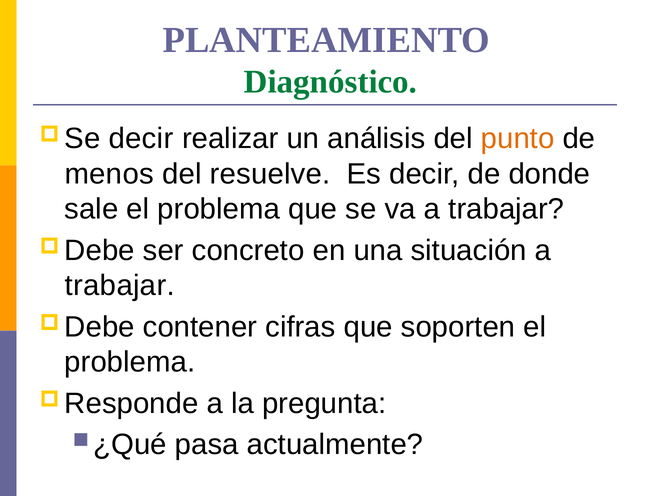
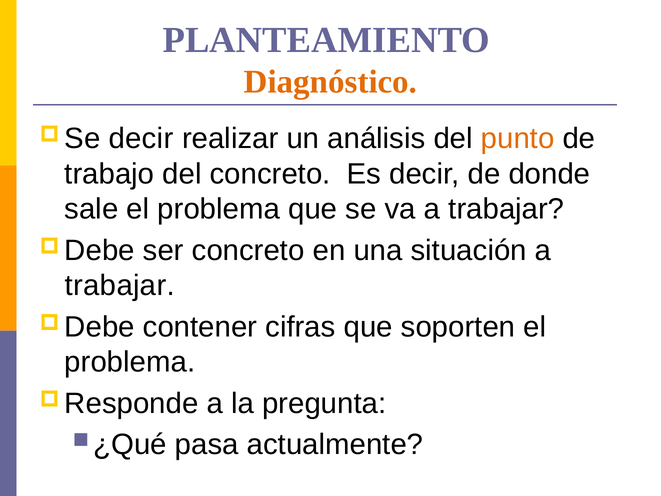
Diagnóstico colour: green -> orange (330, 82)
menos: menos -> trabajo (109, 174)
del resuelve: resuelve -> concreto (270, 174)
